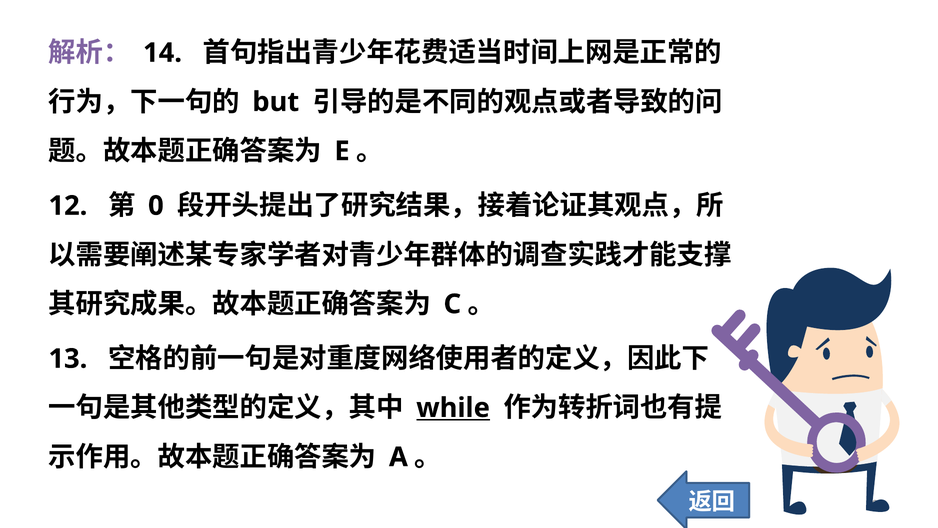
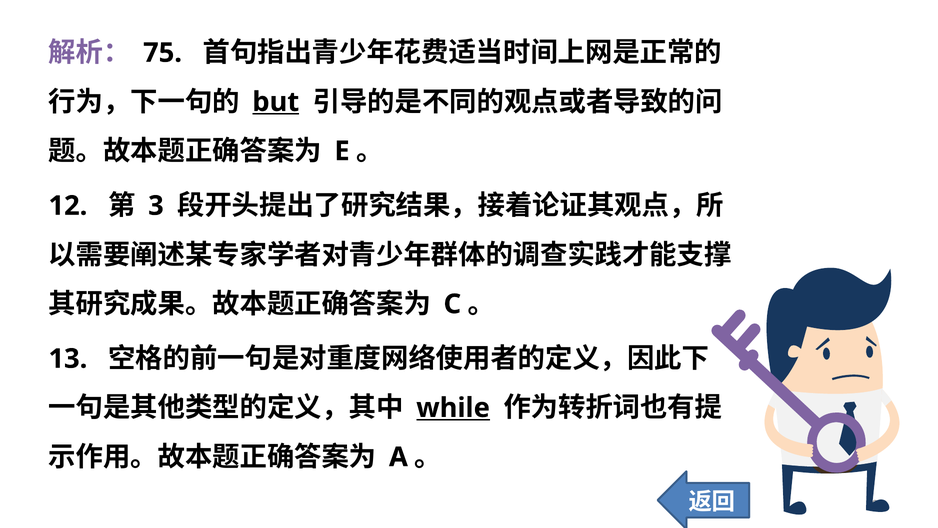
14: 14 -> 75 (163, 53)
but underline: none -> present (276, 102)
0: 0 -> 3 (156, 206)
